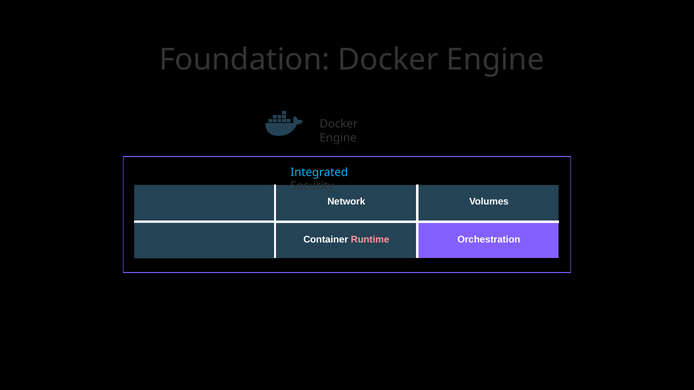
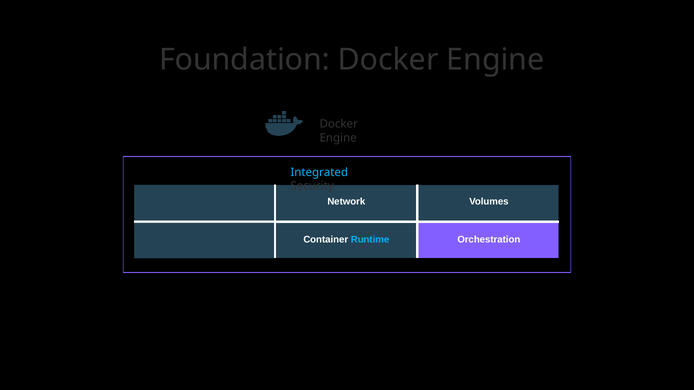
Runtime colour: pink -> light blue (370, 240)
